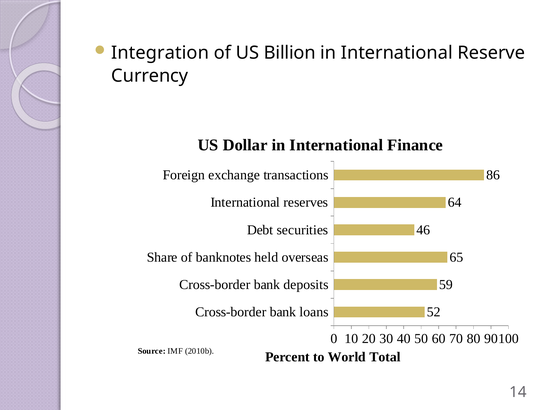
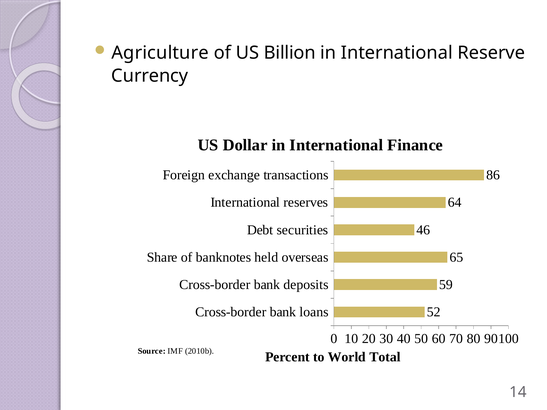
Integration: Integration -> Agriculture (160, 53)
